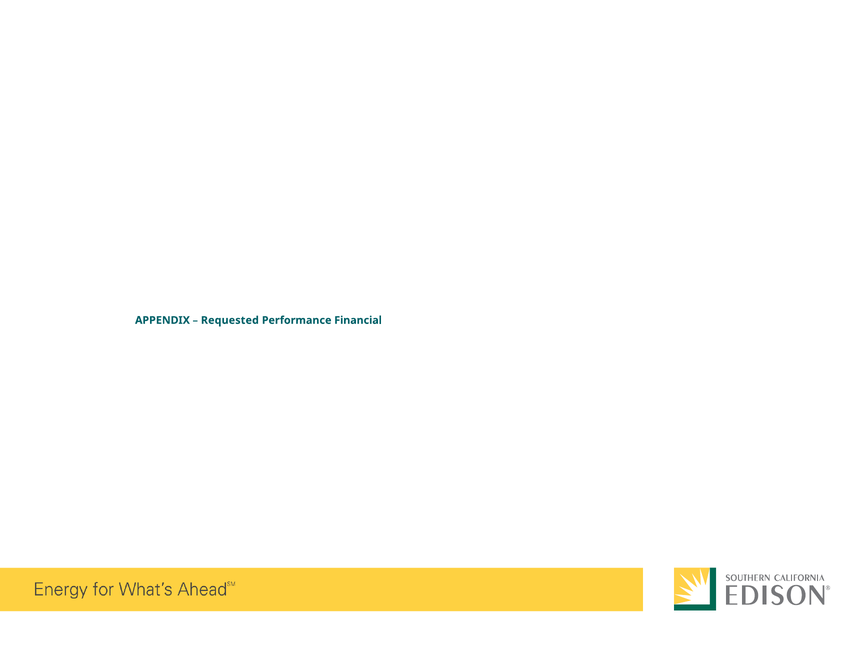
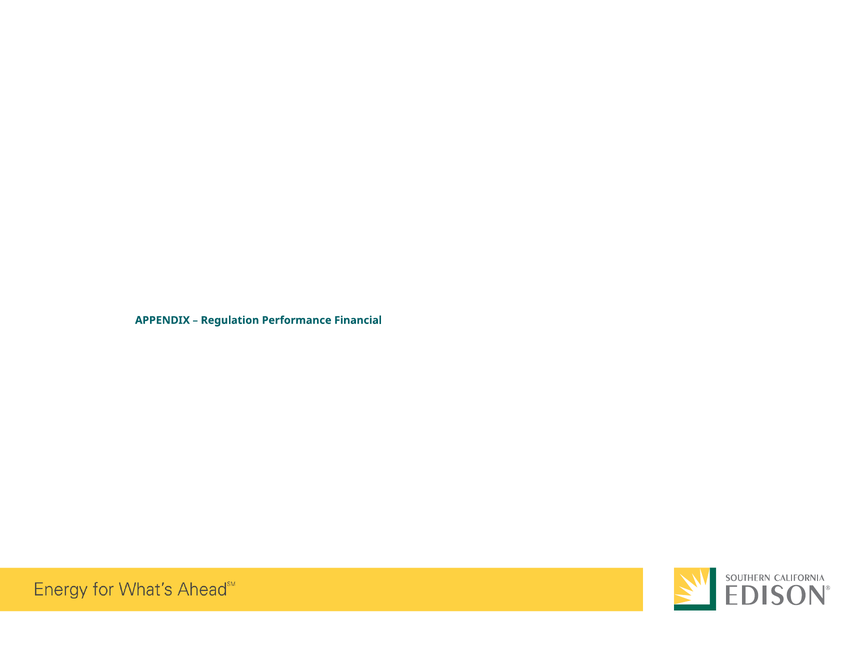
Requested: Requested -> Regulation (230, 320)
